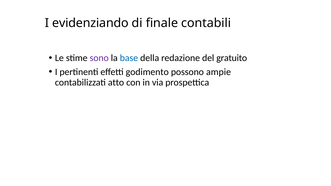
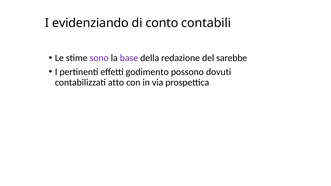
finale: finale -> conto (162, 23)
base colour: blue -> purple (129, 58)
gratuito: gratuito -> sarebbe (232, 58)
ampie: ampie -> dovuti (219, 72)
